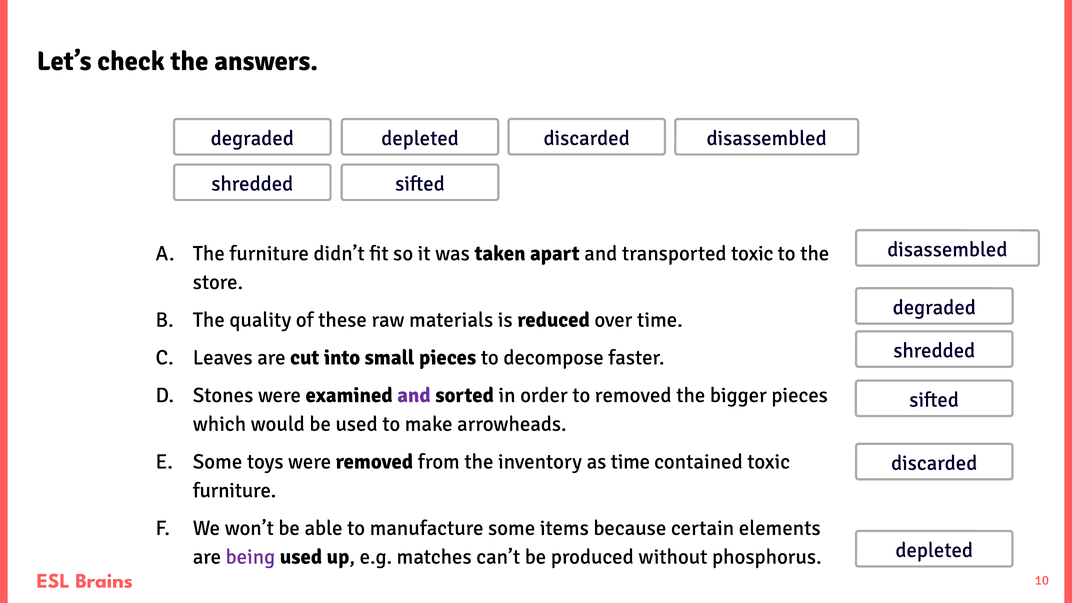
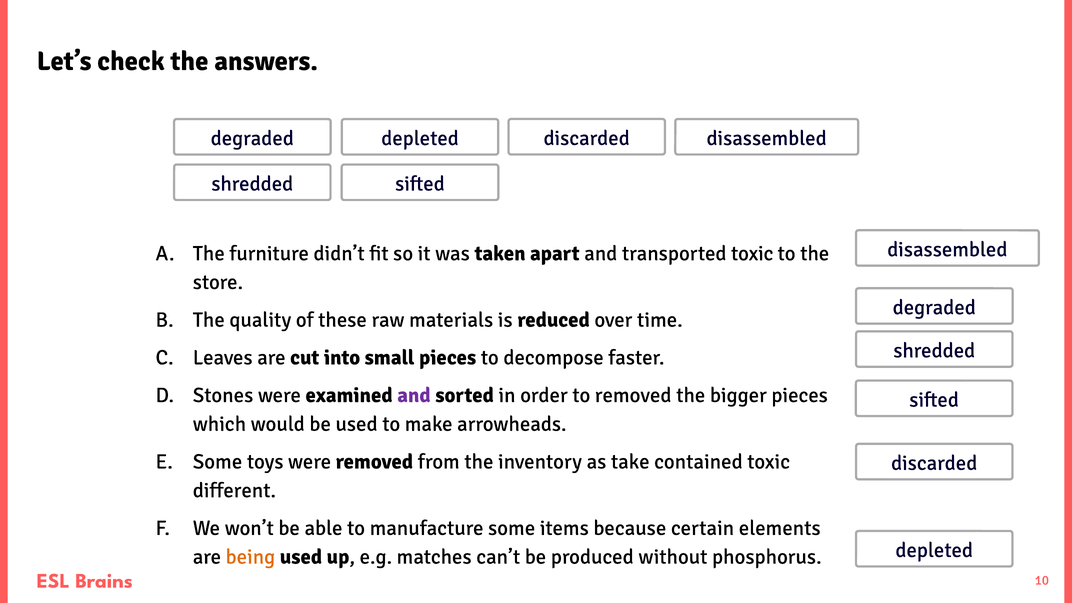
as time: time -> take (630, 462)
furniture: furniture -> different (234, 490)
being colour: purple -> orange (250, 557)
